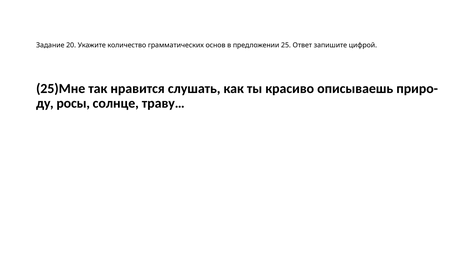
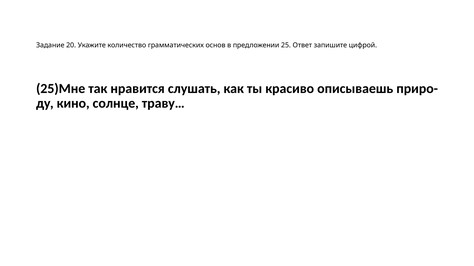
росы: росы -> кино (73, 104)
